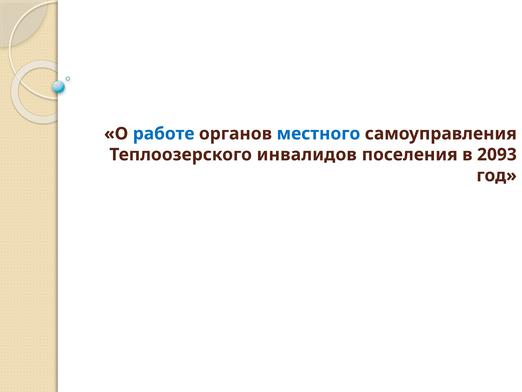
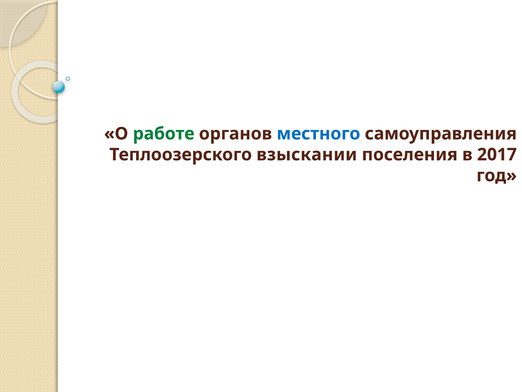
работе colour: blue -> green (164, 134)
инвалидов: инвалидов -> взыскании (307, 154)
2093: 2093 -> 2017 (497, 154)
